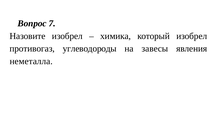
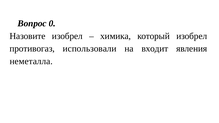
7: 7 -> 0 (52, 24)
углеводороды: углеводороды -> использовали (90, 49)
завесы: завесы -> входит (155, 49)
